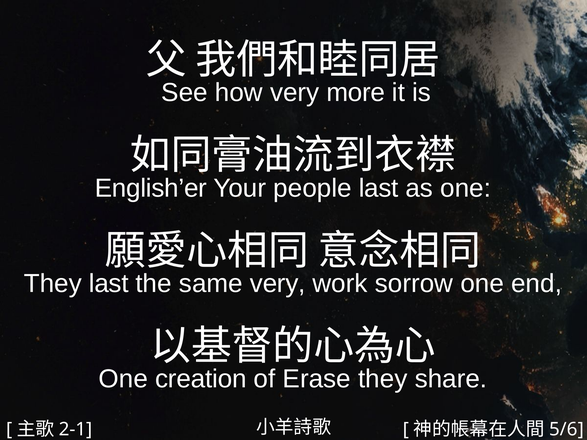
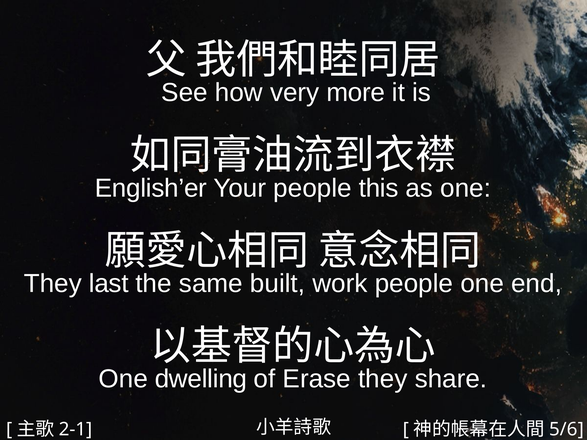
people last: last -> this (379, 188)
same very: very -> built (278, 284)
work sorrow: sorrow -> people (414, 284)
creation: creation -> dwelling (201, 379)
